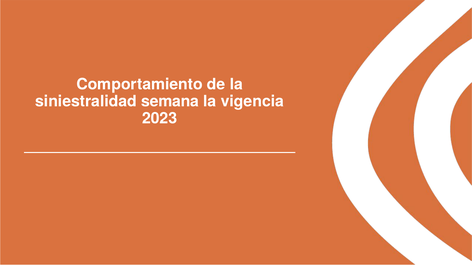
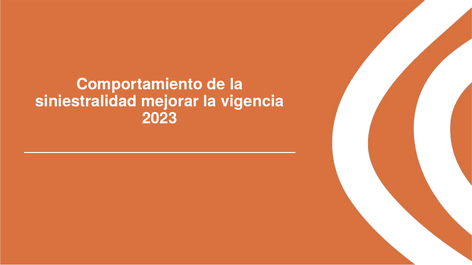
semana: semana -> mejorar (170, 101)
